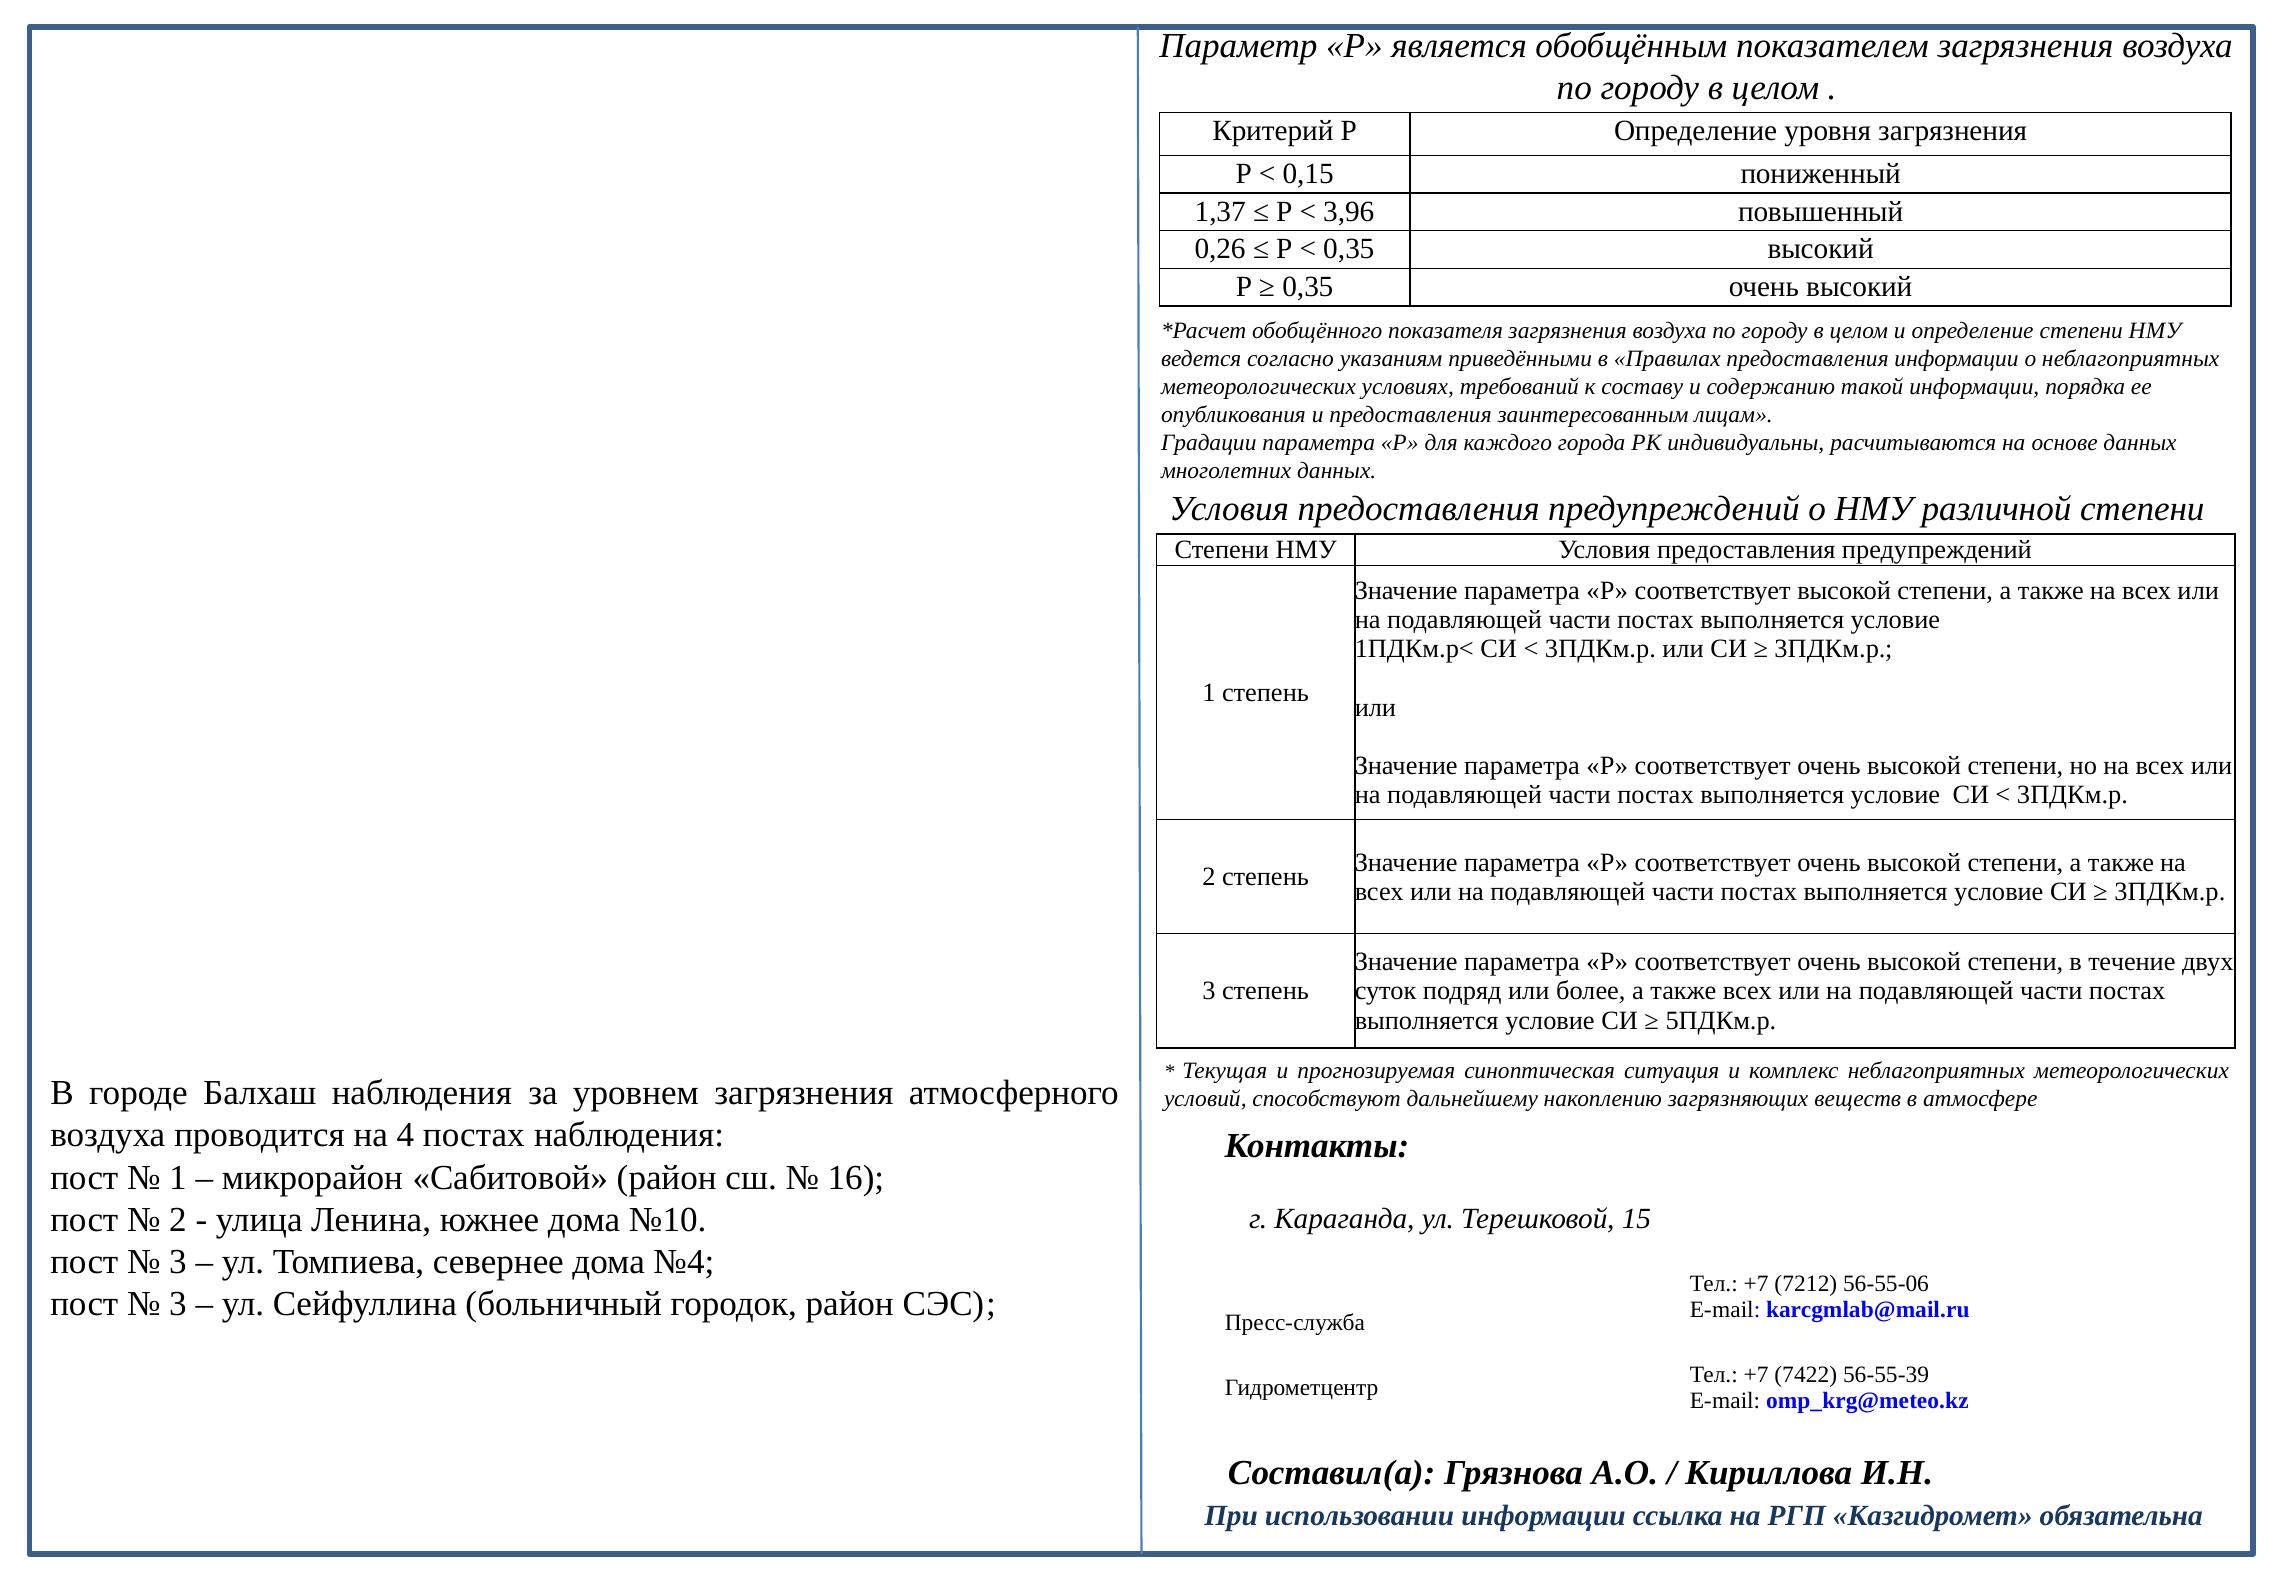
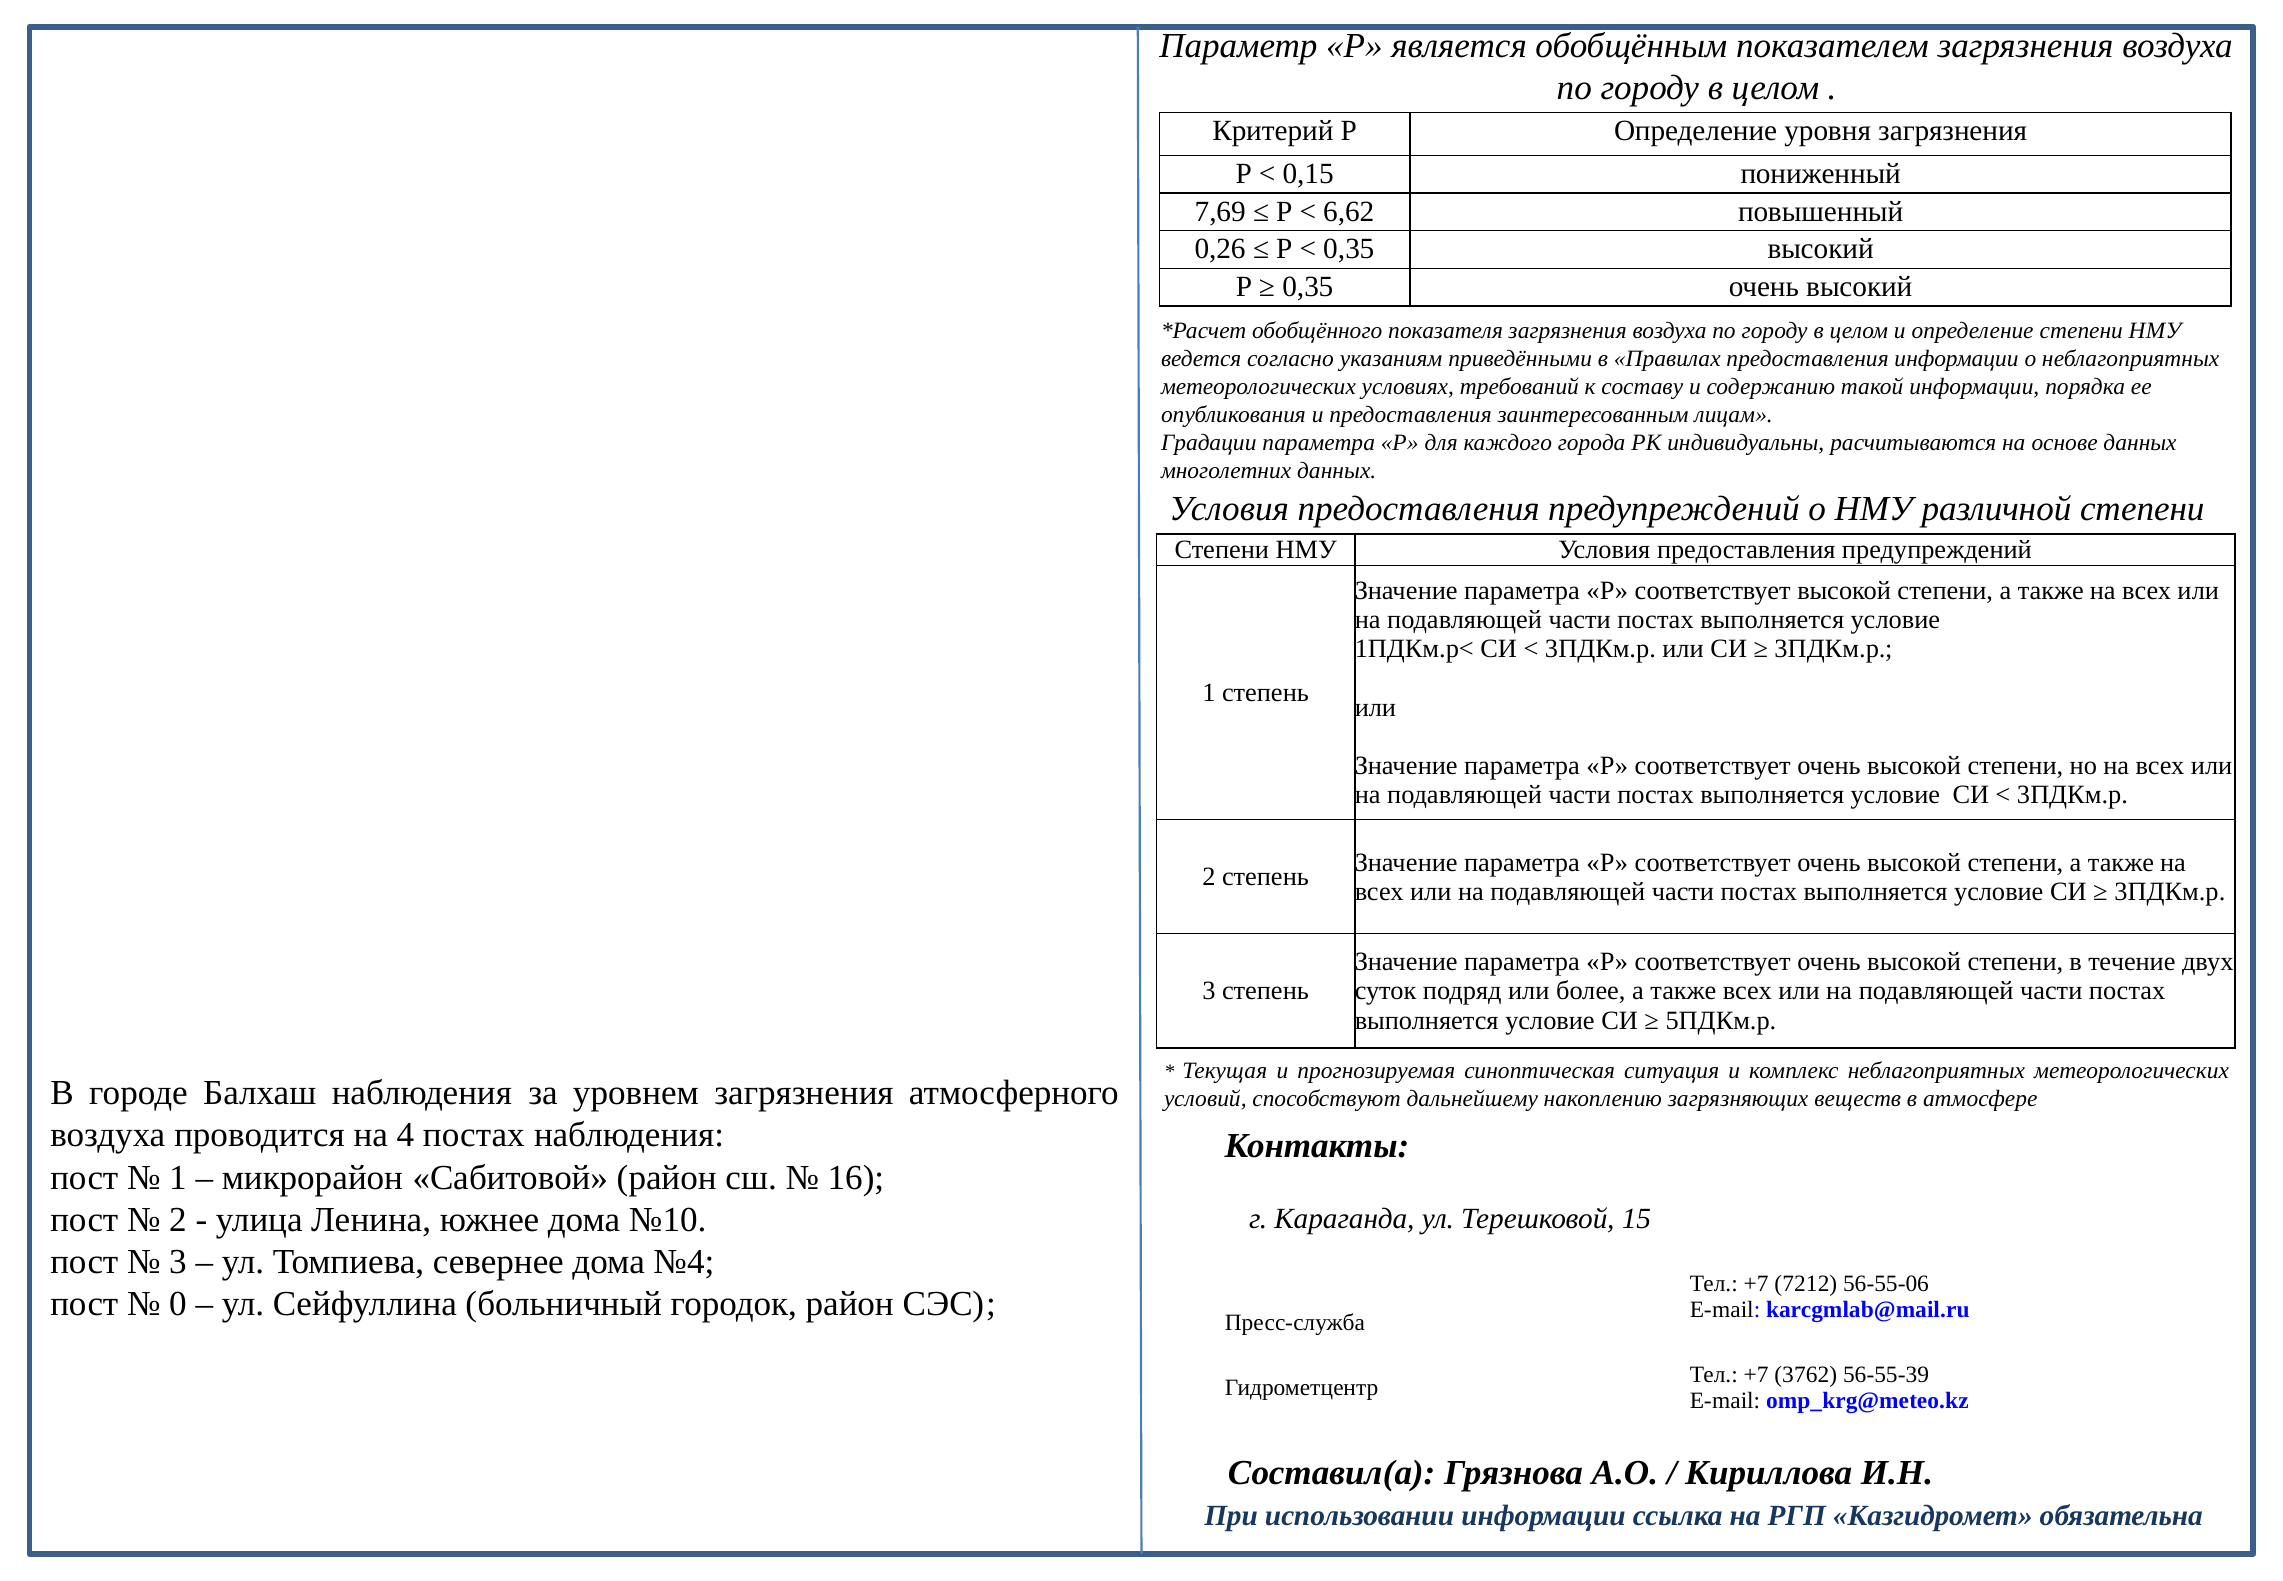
1,37: 1,37 -> 7,69 (1220, 212)
3,96: 3,96 -> 6,62 (1349, 212)
3: 3 -> 0 (178, 1304)
7422: 7422 -> 3762 (1806, 1375)
